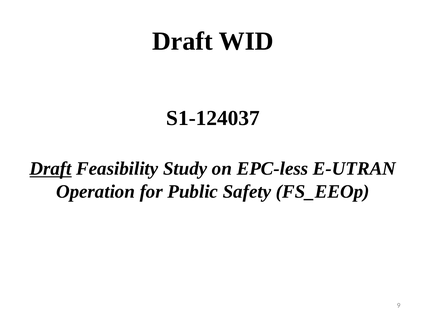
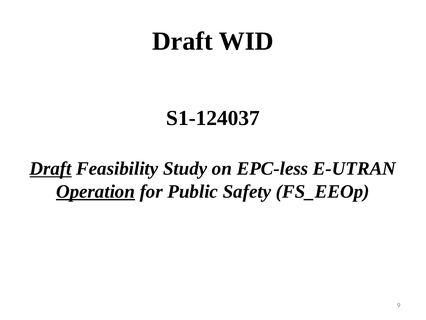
Operation underline: none -> present (96, 191)
